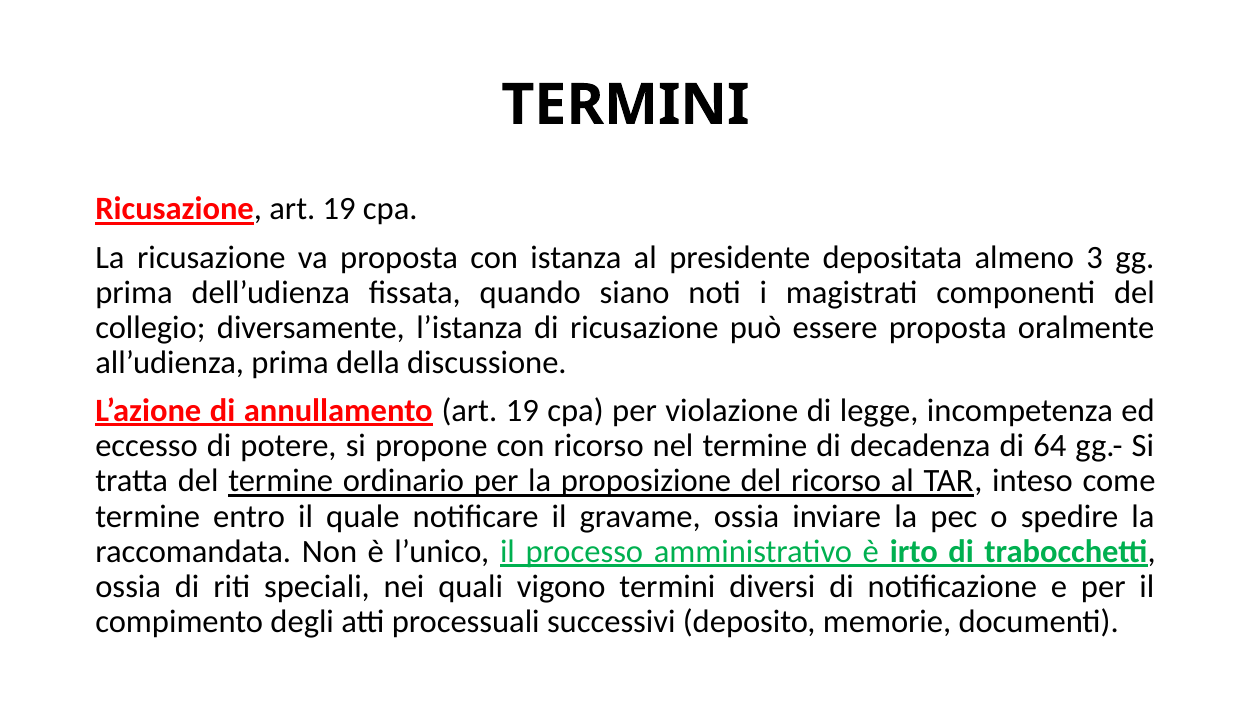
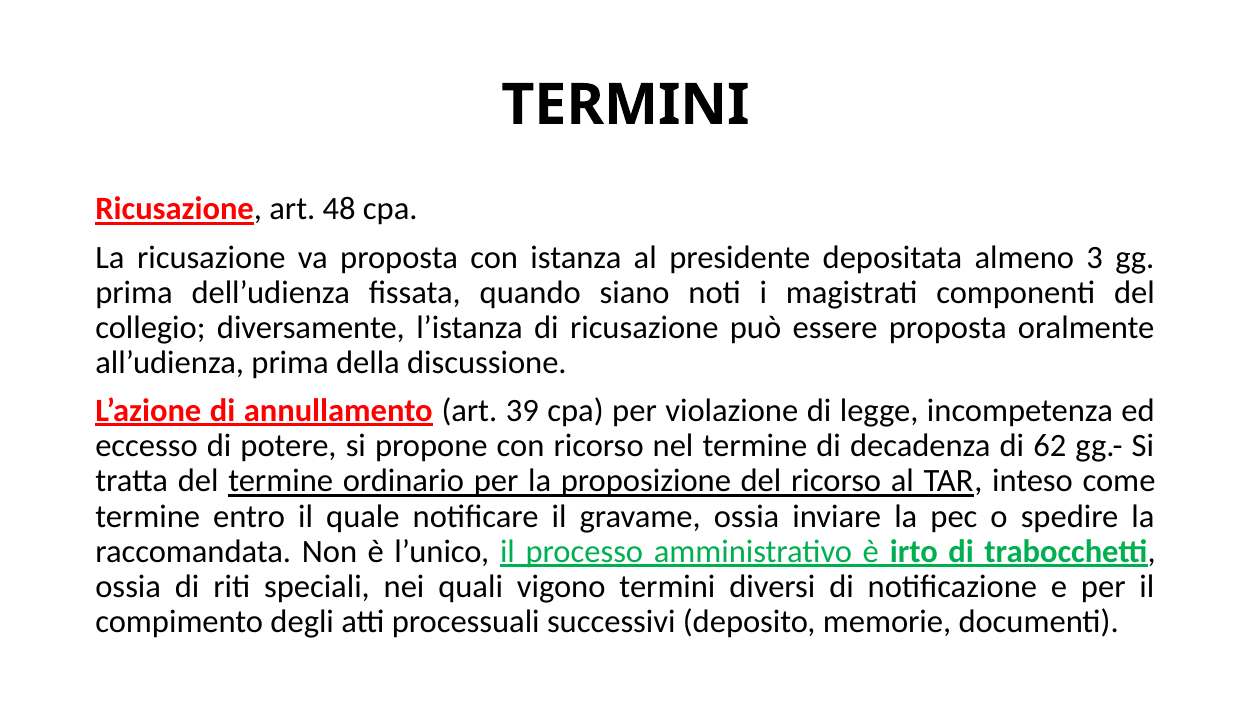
Ricusazione art 19: 19 -> 48 (339, 209)
annullamento art 19: 19 -> 39 (522, 411)
64: 64 -> 62 (1050, 446)
